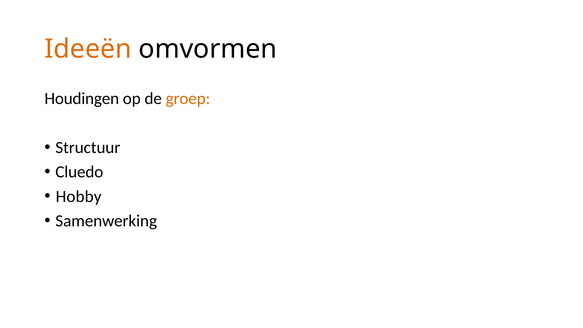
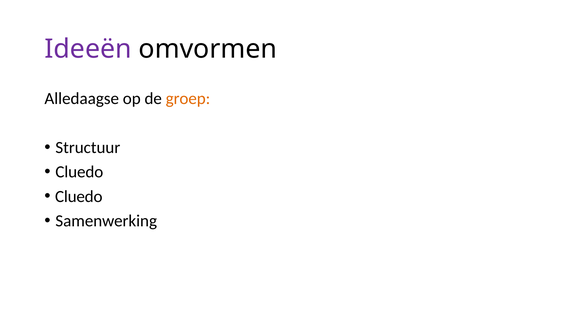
Ideeën colour: orange -> purple (88, 49)
Houdingen: Houdingen -> Alledaagse (82, 99)
Hobby: Hobby -> Cluedo (79, 196)
